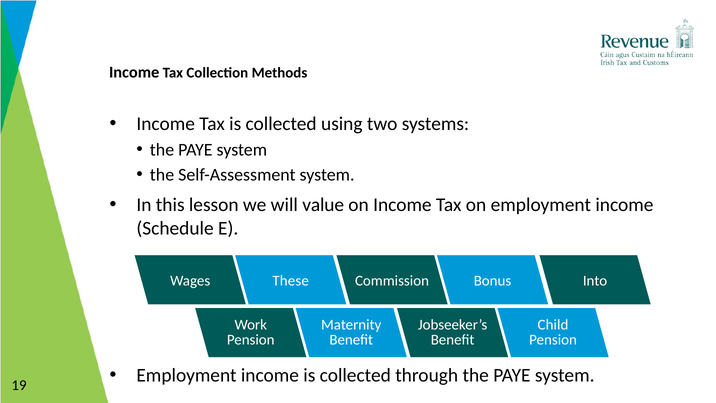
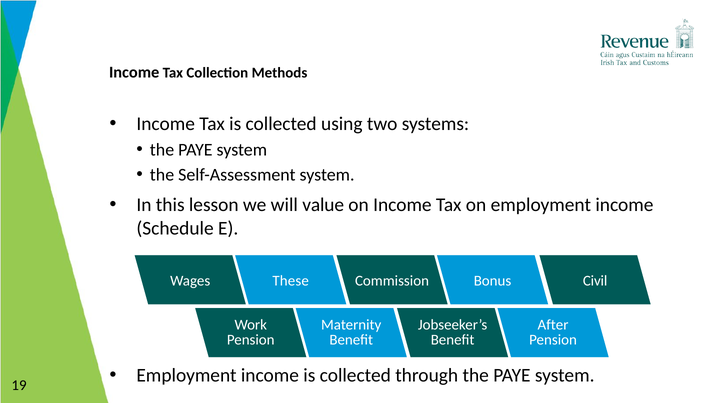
Into: Into -> Civil (595, 281)
Child: Child -> After (553, 325)
